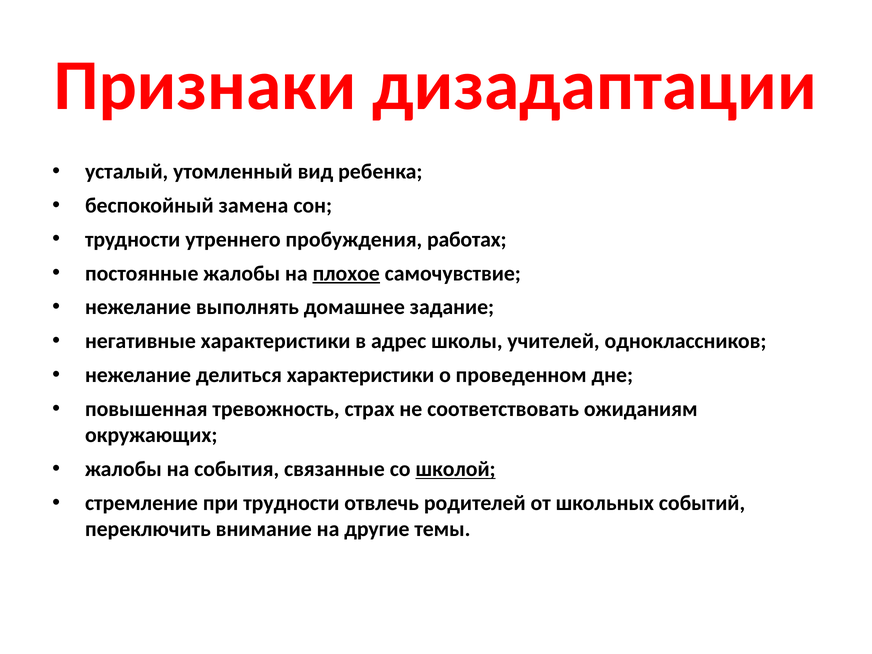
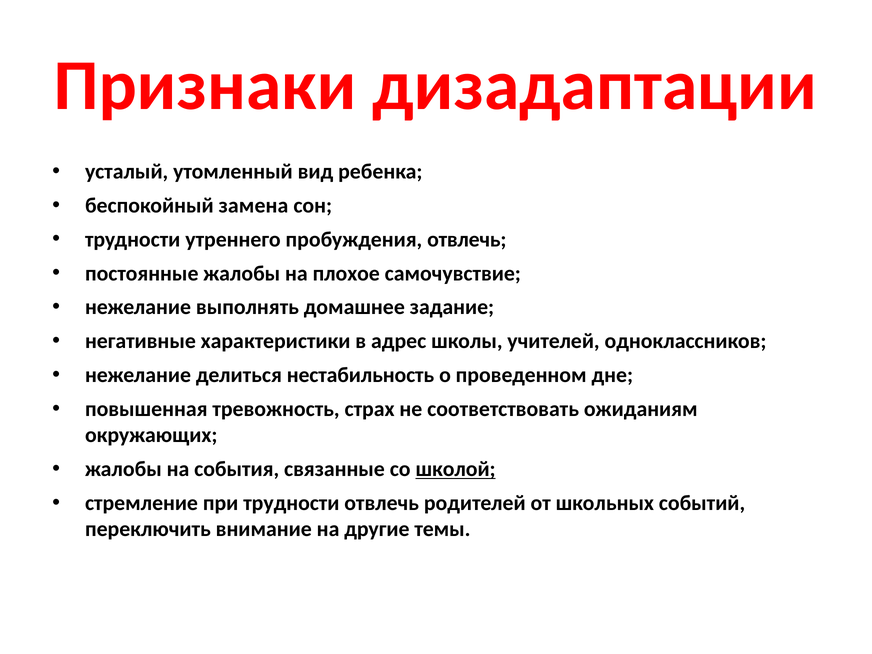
пробуждения работах: работах -> отвлечь (467, 239)
плохое underline: present -> none (346, 273)
делиться характеристики: характеристики -> нестабильность (361, 375)
